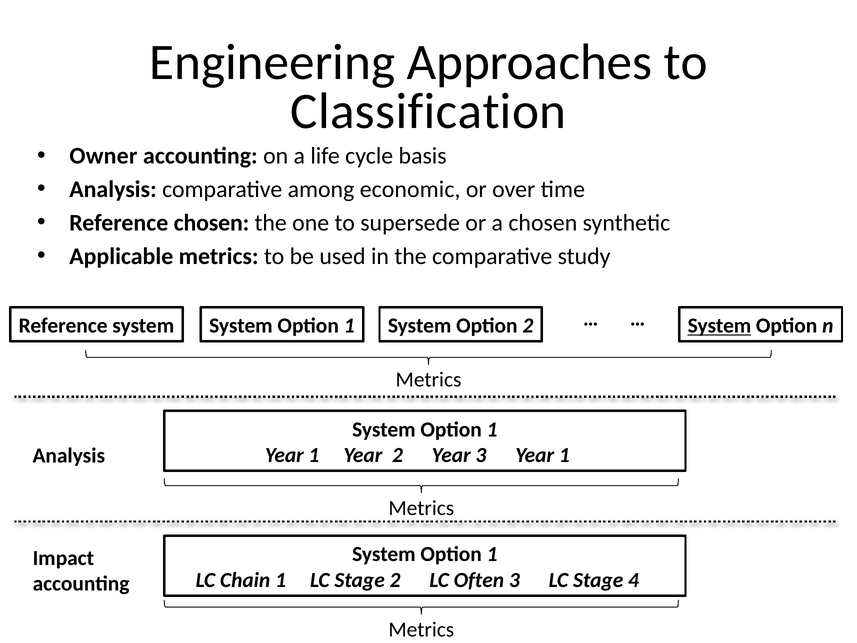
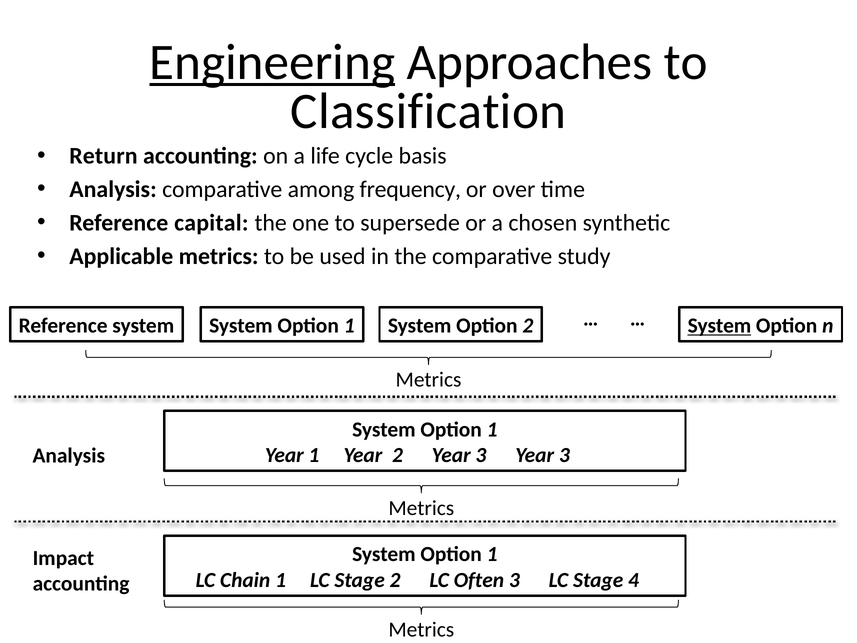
Engineering underline: none -> present (272, 62)
Owner: Owner -> Return (103, 156)
economic: economic -> frequency (410, 189)
Reference chosen: chosen -> capital (211, 223)
3 Year 1: 1 -> 3 (564, 455)
